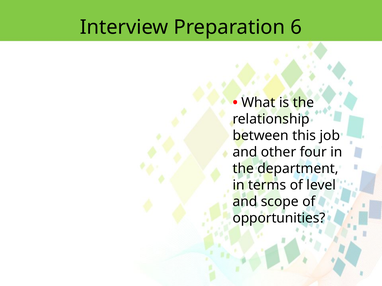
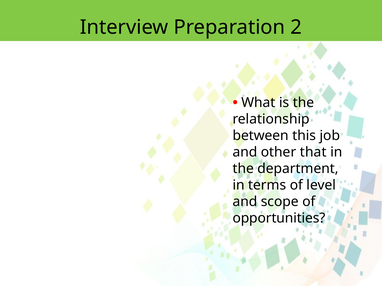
6: 6 -> 2 (296, 27)
four: four -> that (313, 152)
